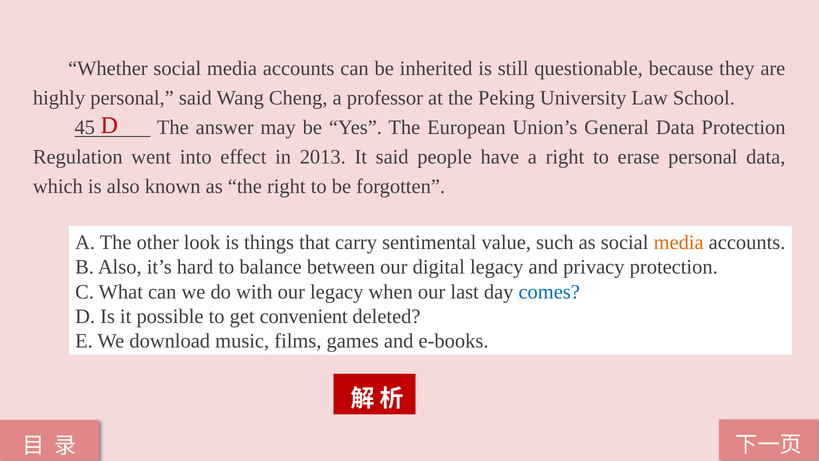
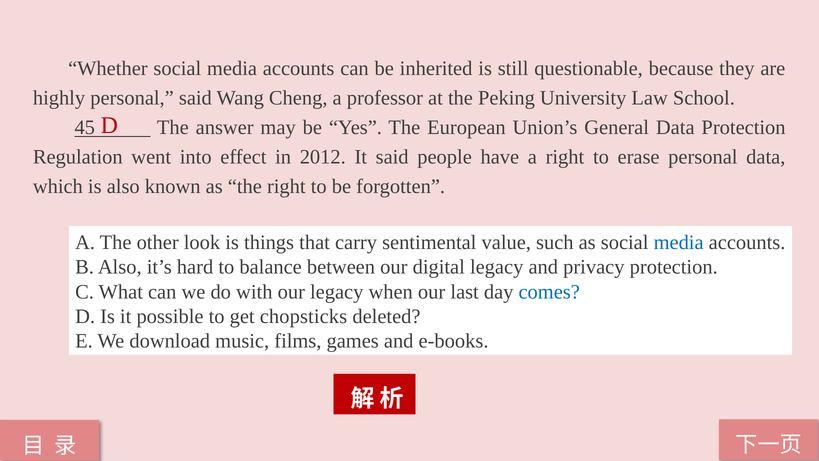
2013: 2013 -> 2012 (323, 157)
media colour: orange -> blue (679, 242)
convenient: convenient -> chopsticks (303, 316)
